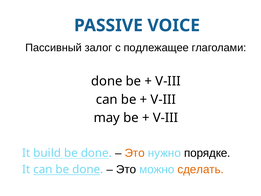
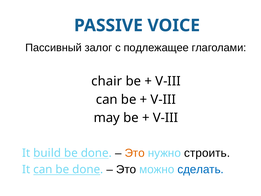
done: done -> chair (107, 81)
порядке: порядке -> строить (207, 153)
сделать colour: orange -> blue (201, 169)
